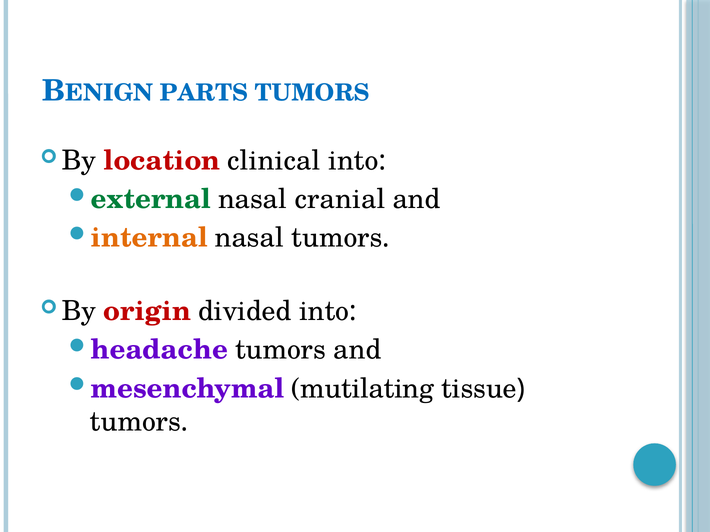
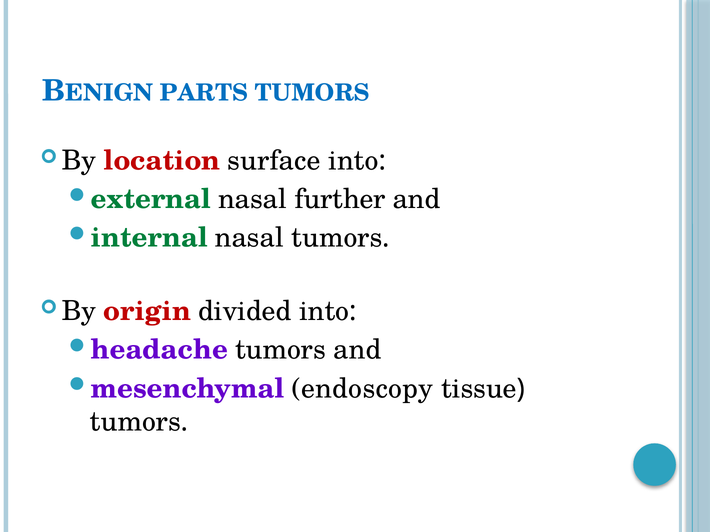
clinical: clinical -> surface (274, 161)
cranial: cranial -> further (340, 199)
internal colour: orange -> green (149, 238)
mutilating: mutilating -> endoscopy (362, 389)
